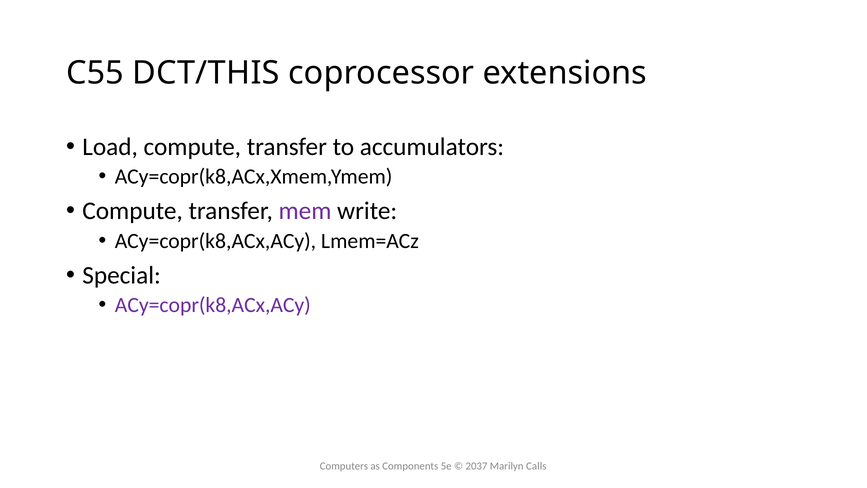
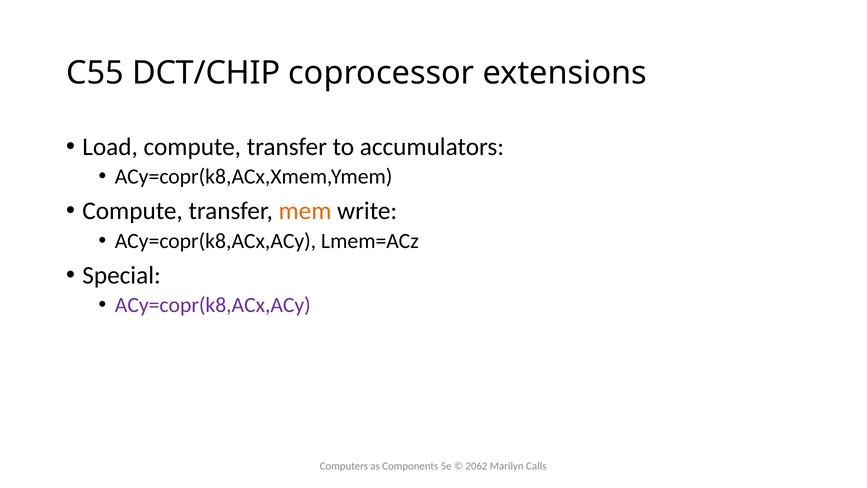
DCT/THIS: DCT/THIS -> DCT/CHIP (206, 73)
mem colour: purple -> orange (305, 211)
2037: 2037 -> 2062 (476, 466)
